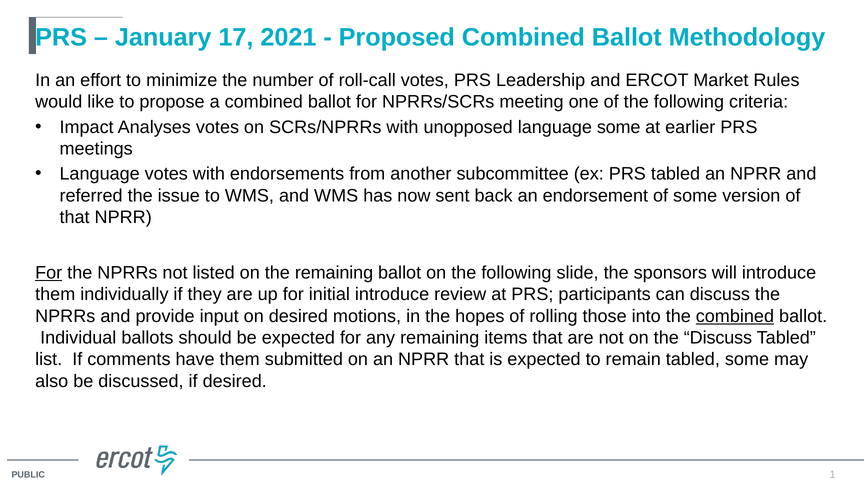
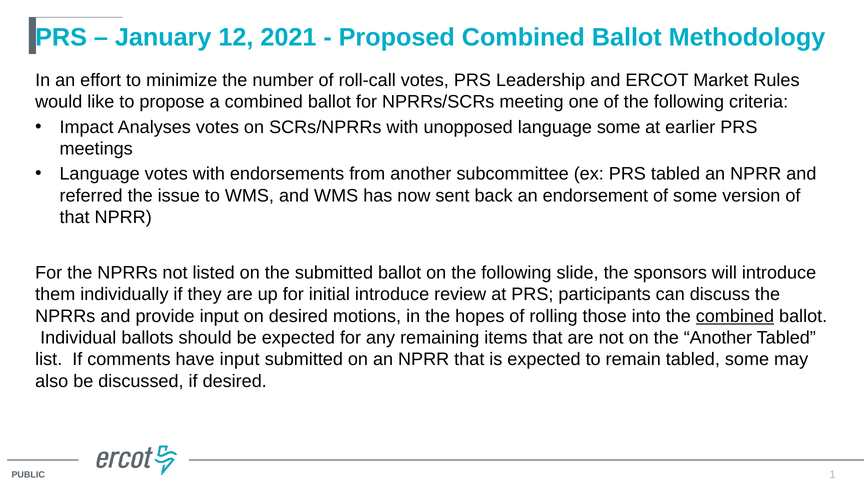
17: 17 -> 12 (236, 37)
For underline: present -> none (49, 273)
the remaining: remaining -> submitted (334, 273)
the Discuss: Discuss -> Another (718, 337)
have them: them -> input (240, 359)
